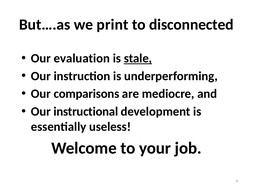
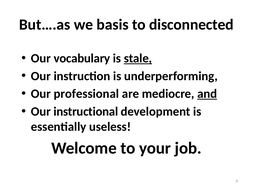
print: print -> basis (113, 24)
evaluation: evaluation -> vocabulary (82, 58)
comparisons: comparisons -> professional (86, 94)
and underline: none -> present (207, 94)
